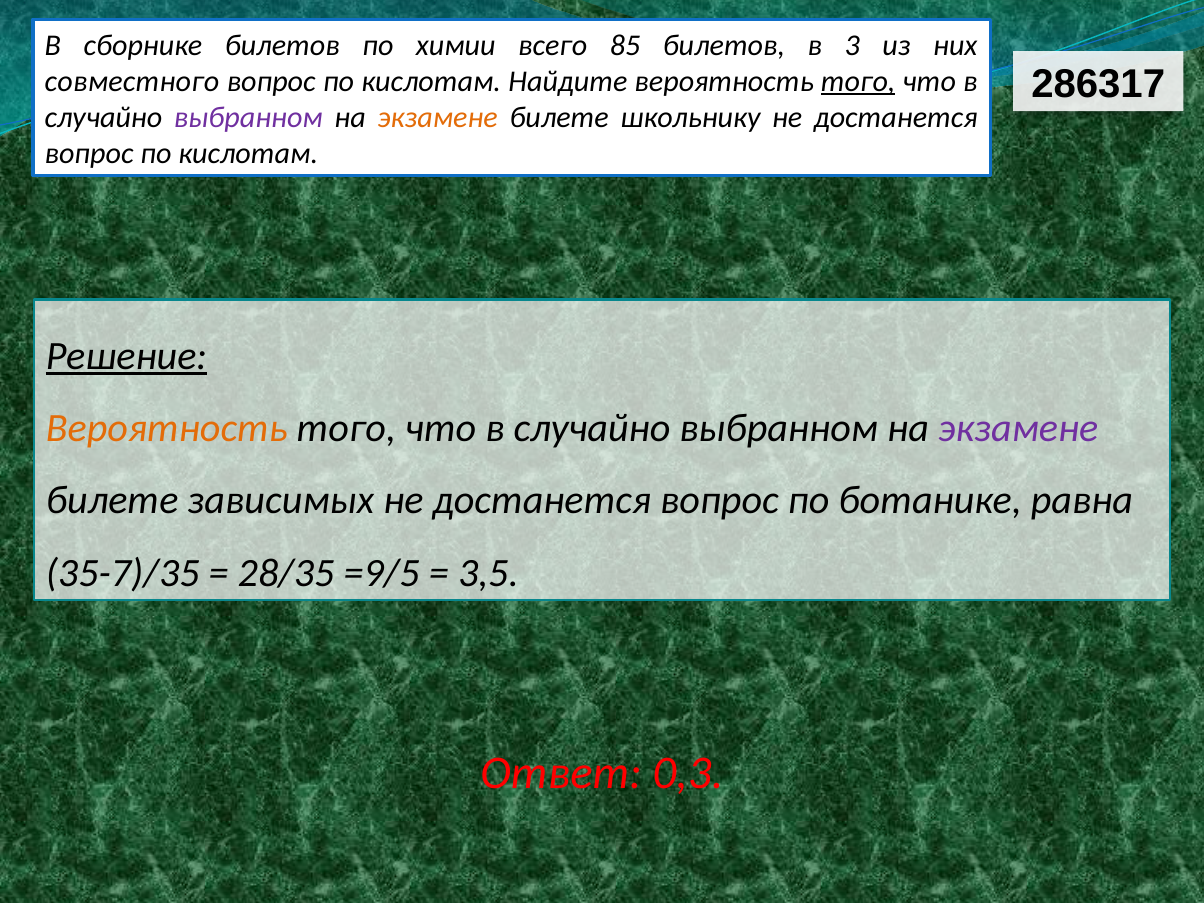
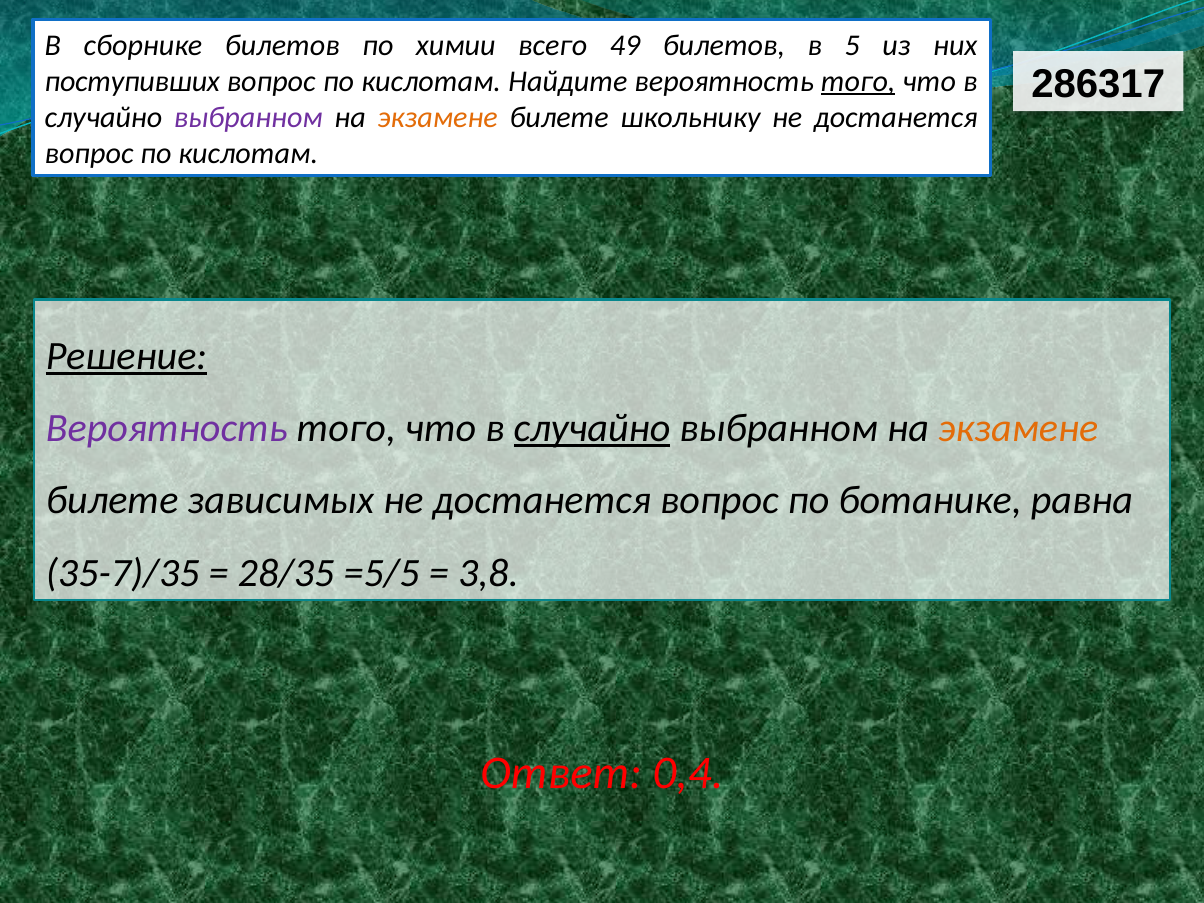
85: 85 -> 49 (625, 45)
3: 3 -> 5 (852, 45)
совместного: совместного -> поступивших (132, 81)
Вероятность colour: orange -> purple (167, 428)
случайно underline: none -> present (592, 428)
экзамене colour: purple -> orange (1018, 428)
=9/5: =9/5 -> =5/5 (382, 573)
3,5: 3,5 -> 3,8 (488, 573)
0,3: 0,3 -> 0,4 (688, 773)
